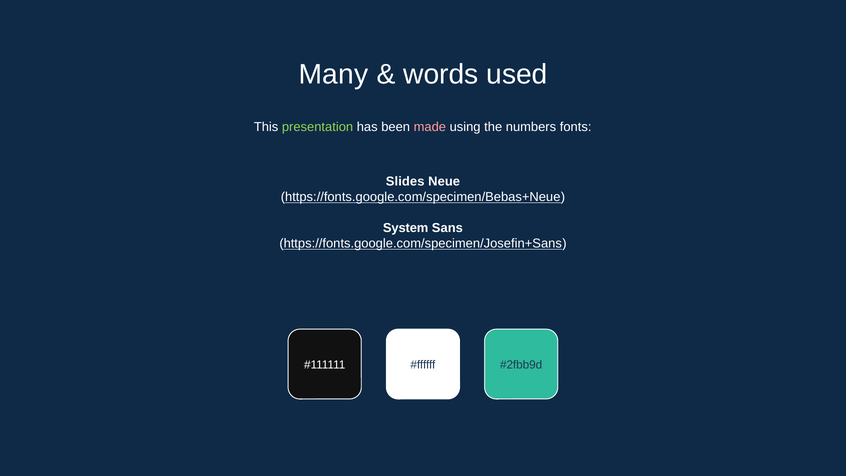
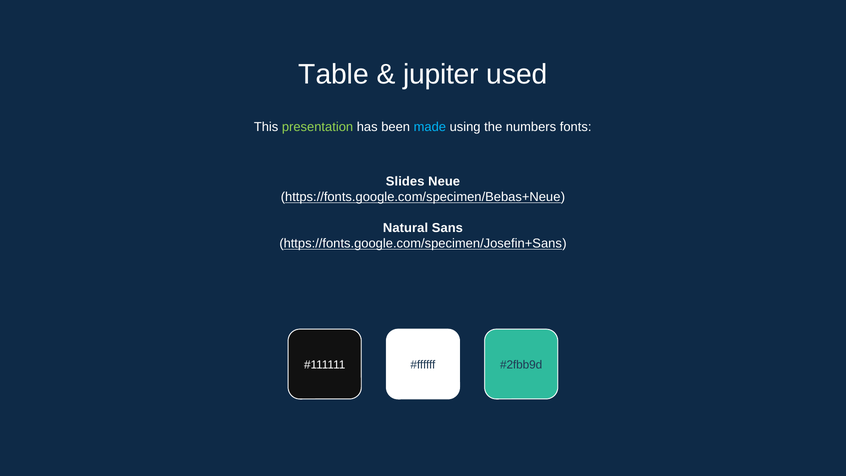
Many: Many -> Table (334, 75)
words: words -> jupiter (441, 75)
made colour: pink -> light blue (430, 127)
System: System -> Natural (406, 228)
